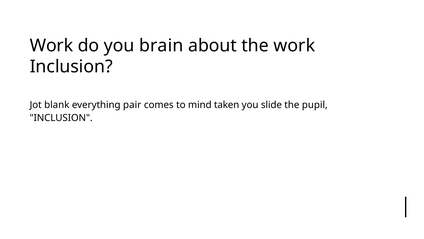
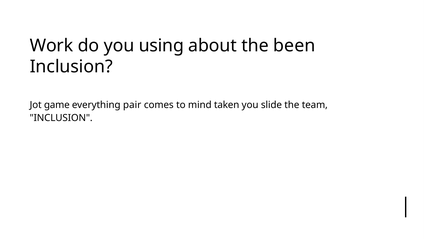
brain: brain -> using (161, 45)
the work: work -> been (294, 45)
blank: blank -> game (57, 105)
pupil: pupil -> team (315, 105)
